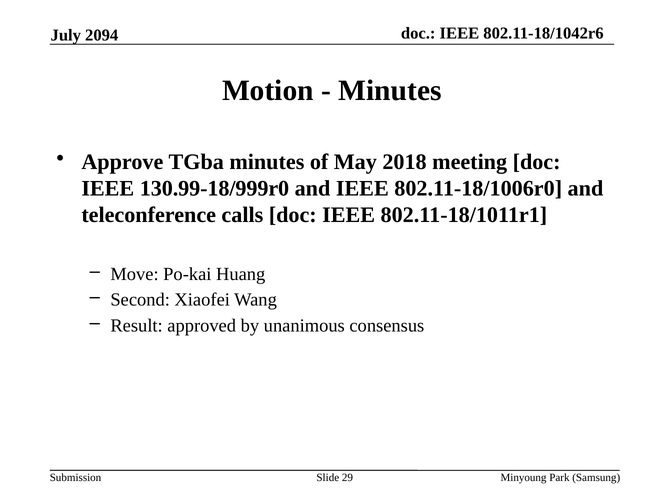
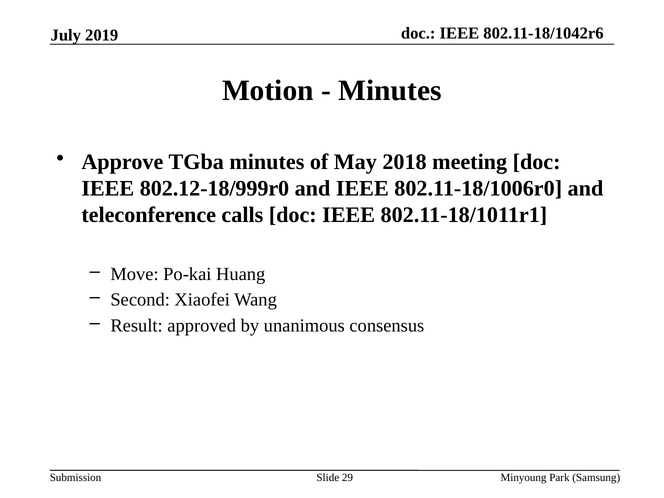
2094: 2094 -> 2019 (102, 35)
130.99-18/999r0: 130.99-18/999r0 -> 802.12-18/999r0 (214, 189)
